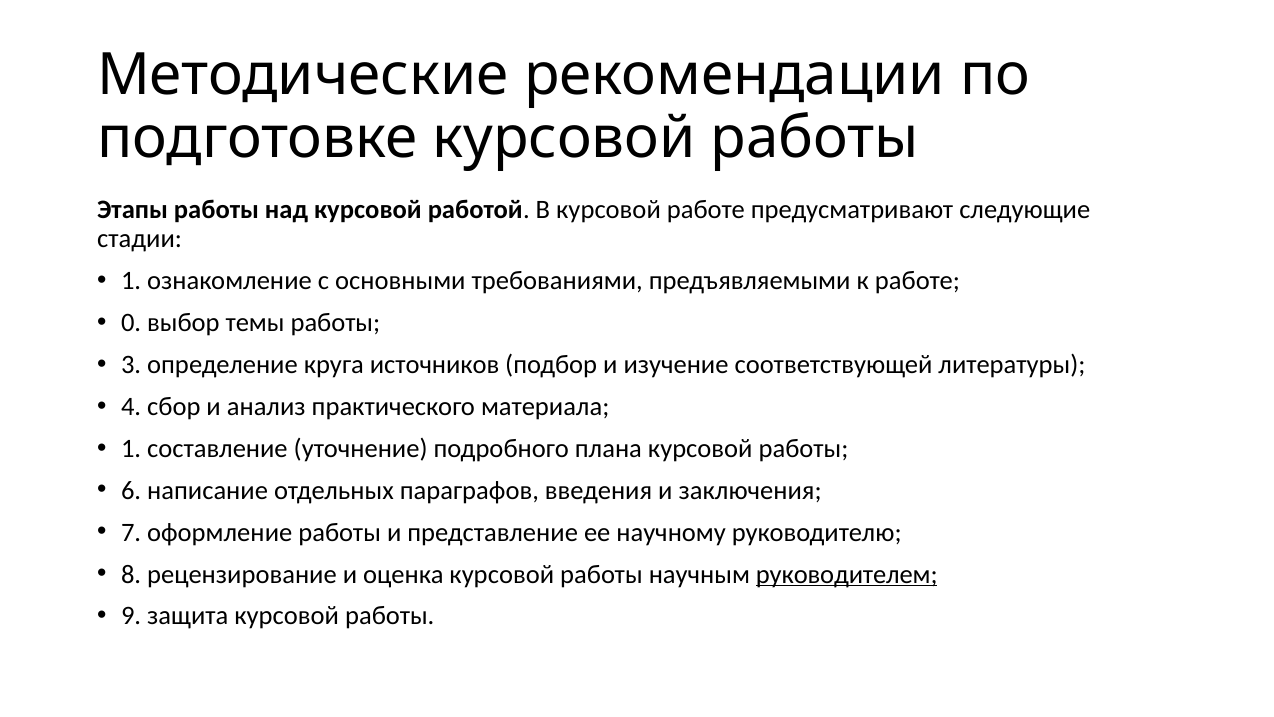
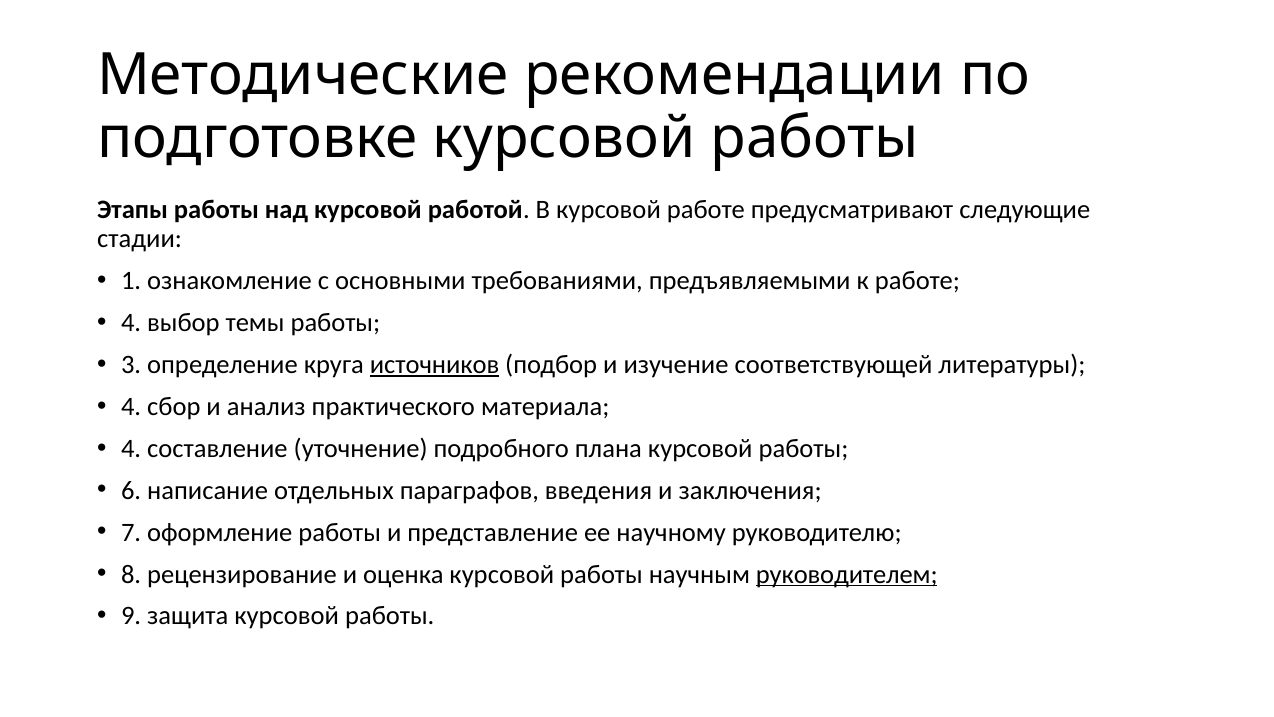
0: 0 -> 4 (131, 322)
источников underline: none -> present (435, 364)
1: 1 -> 4 (131, 448)
